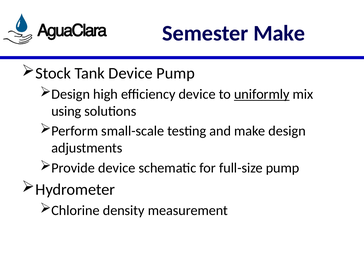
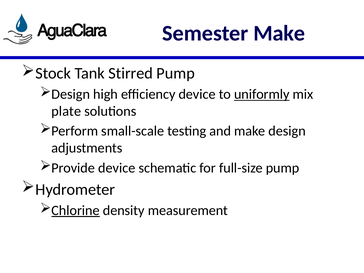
Tank Device: Device -> Stirred (131, 73)
using: using -> plate (66, 111)
Chlorine underline: none -> present (76, 210)
